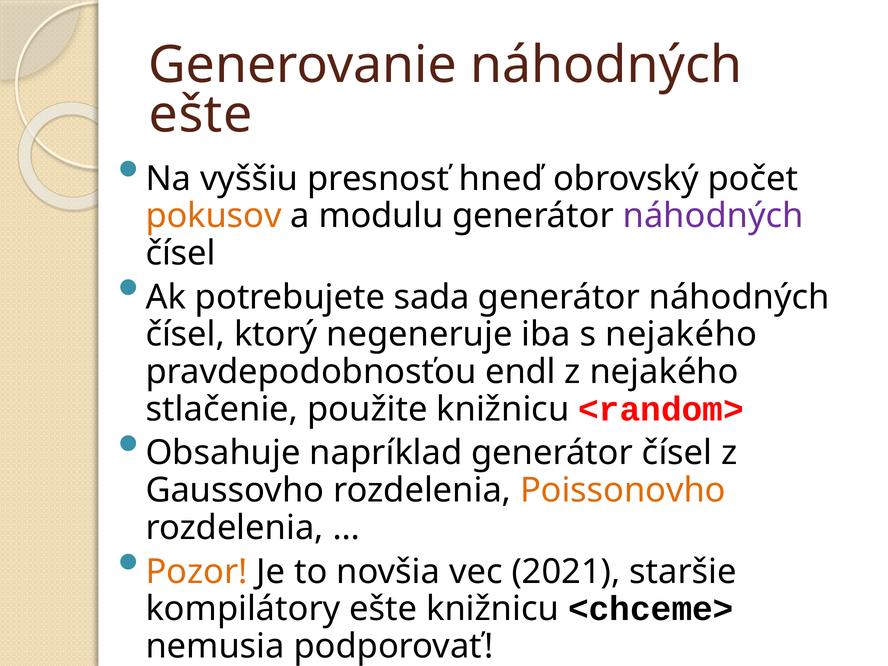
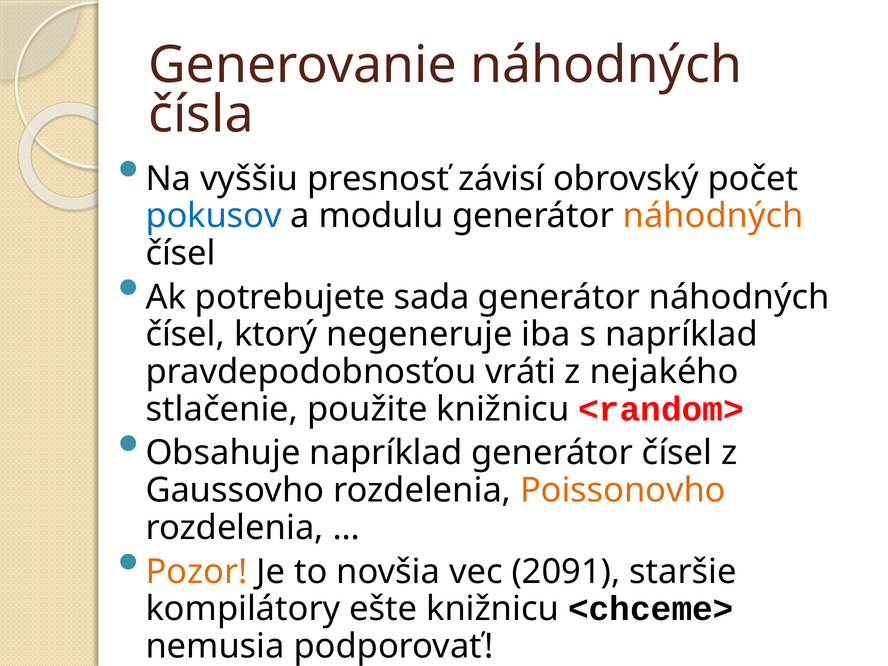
ešte: ešte -> čísla (201, 115)
hneď: hneď -> závisí (501, 179)
pokusov colour: orange -> blue (214, 216)
náhodných colour: purple -> orange (713, 216)
s nejakého: nejakého -> napríklad (682, 335)
endl: endl -> vráti (521, 372)
2021: 2021 -> 2091 (566, 572)
